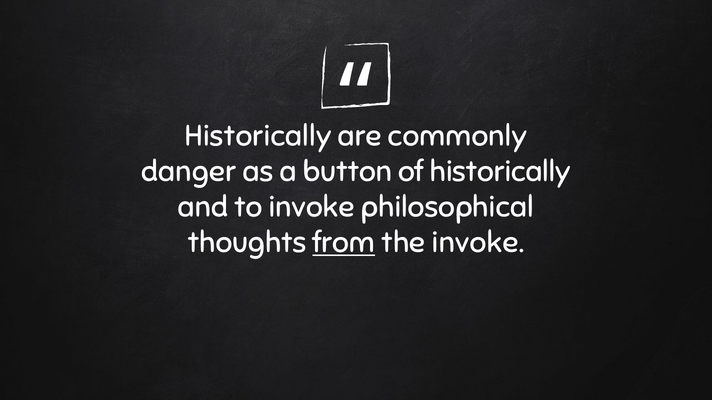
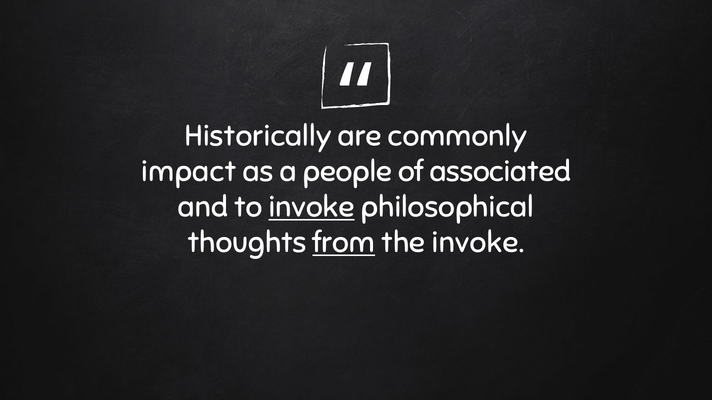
danger: danger -> impact (189, 172)
button: button -> people (348, 172)
of historically: historically -> associated (500, 172)
invoke underline: none -> present (312, 207)
